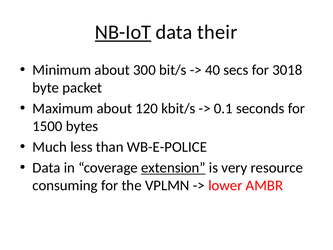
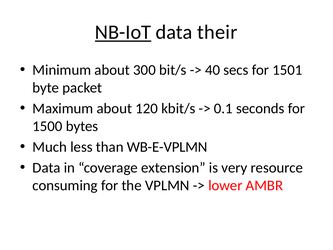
3018: 3018 -> 1501 (287, 70)
WB-E-POLICE: WB-E-POLICE -> WB-E-VPLMN (167, 147)
extension underline: present -> none (173, 168)
